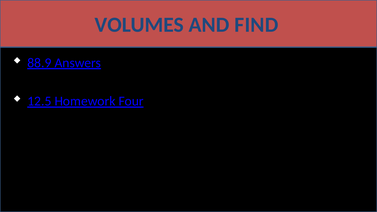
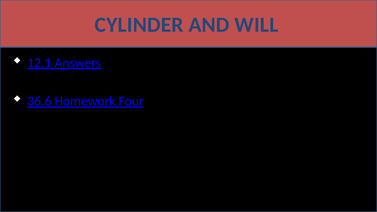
VOLUMES: VOLUMES -> CYLINDER (139, 25)
FIND: FIND -> WILL (256, 25)
88.9: 88.9 -> 12.1 (39, 63)
12.5: 12.5 -> 36.6 (39, 101)
